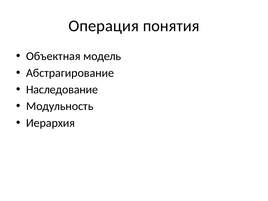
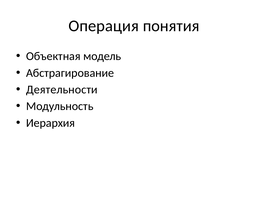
Наследование: Наследование -> Деятельности (62, 90)
